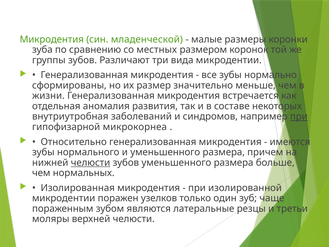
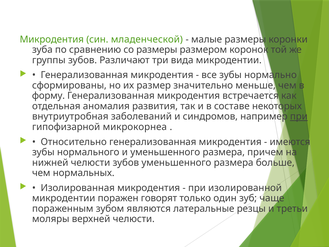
со местных: местных -> размеры (157, 50)
жизни: жизни -> форму (48, 96)
челюсти underline: present -> none (90, 162)
узелков: узелков -> говорят (159, 198)
